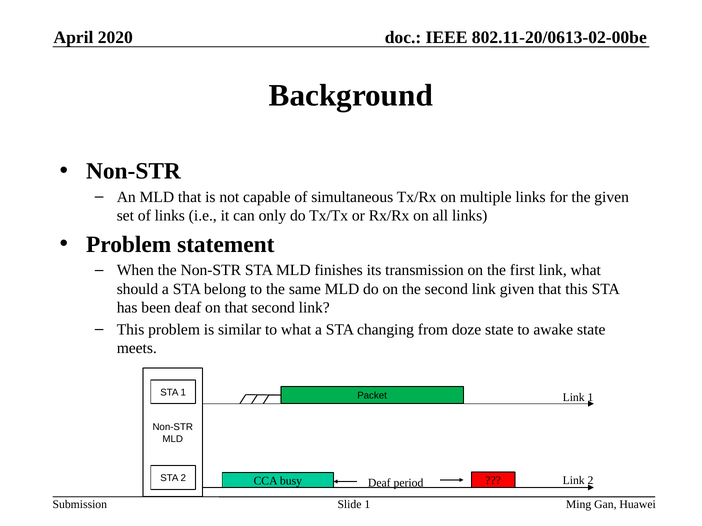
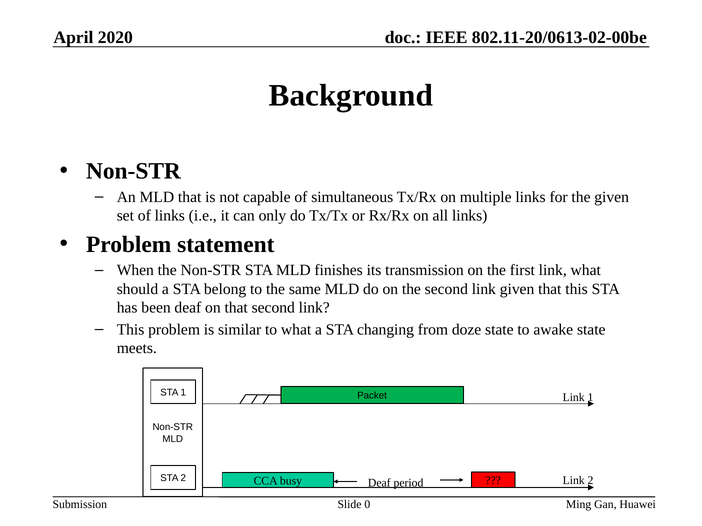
Slide 1: 1 -> 0 (367, 505)
